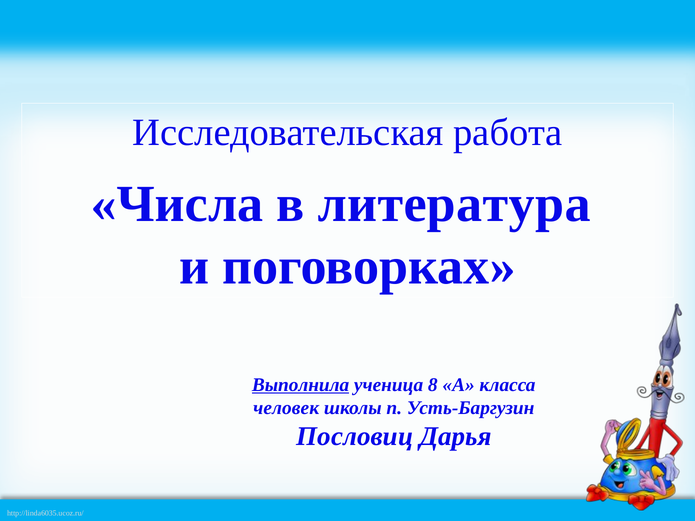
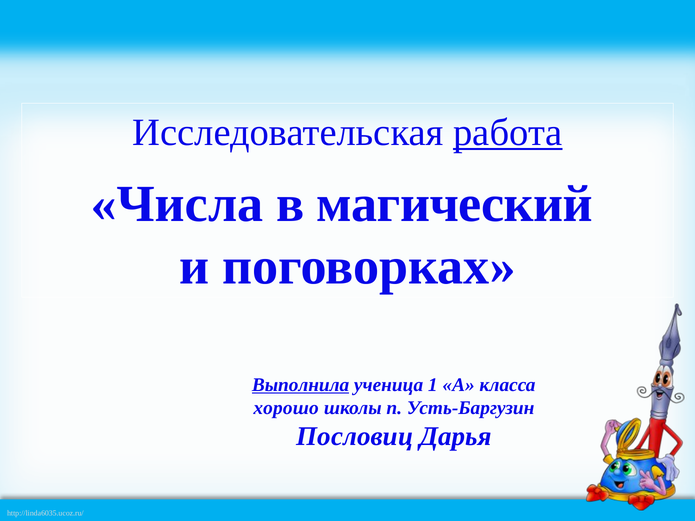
работа underline: none -> present (508, 132)
литература: литература -> магический (455, 204)
8: 8 -> 1 (433, 385)
человек: человек -> хорошо (286, 408)
